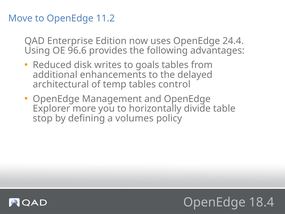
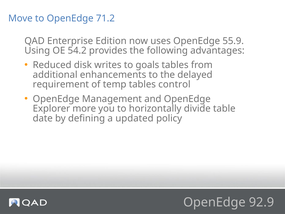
11.2: 11.2 -> 71.2 (105, 18)
24.4: 24.4 -> 55.9 (233, 41)
96.6: 96.6 -> 54.2 (77, 51)
architectural: architectural -> requirement (61, 84)
stop: stop -> date (43, 118)
volumes: volumes -> updated (134, 118)
18.4: 18.4 -> 92.9 (262, 202)
